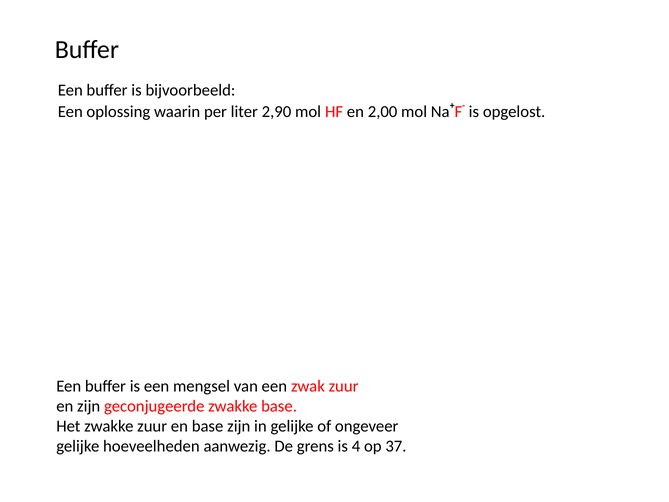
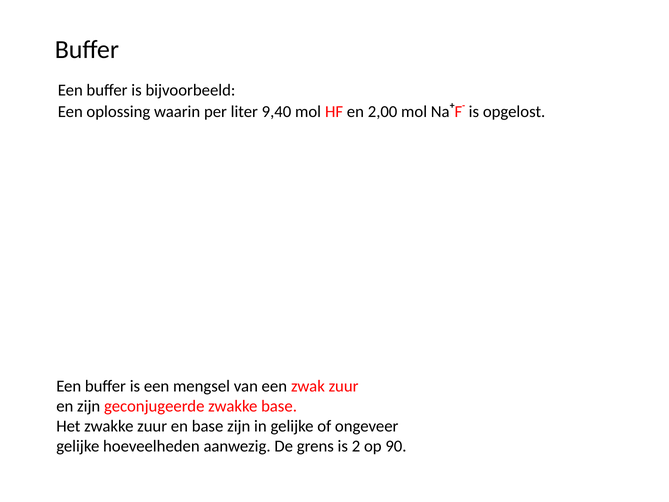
2,90: 2,90 -> 9,40 (276, 111)
4: 4 -> 2 (356, 446)
37: 37 -> 90 (396, 446)
